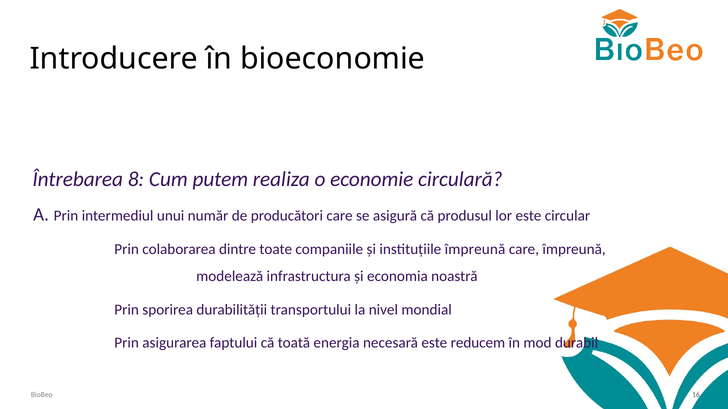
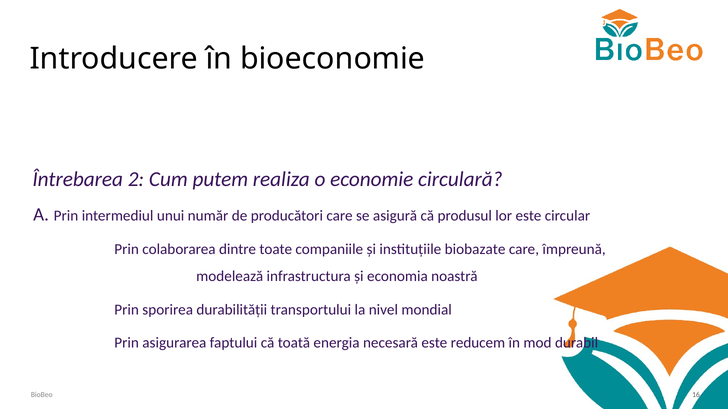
8: 8 -> 2 (136, 179)
instituțiile împreună: împreună -> biobazate (475, 249)
